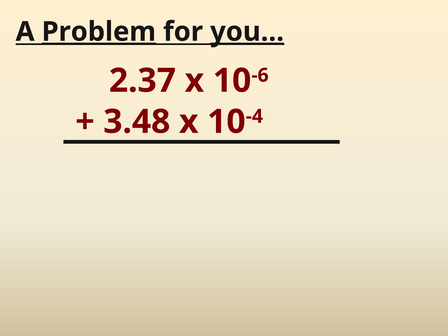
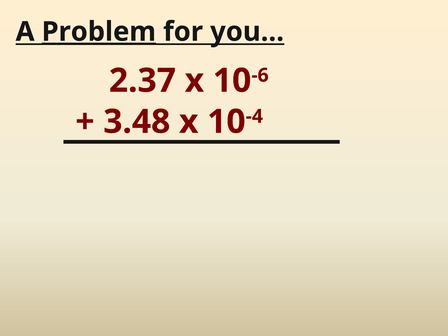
you… underline: present -> none (247, 32)
